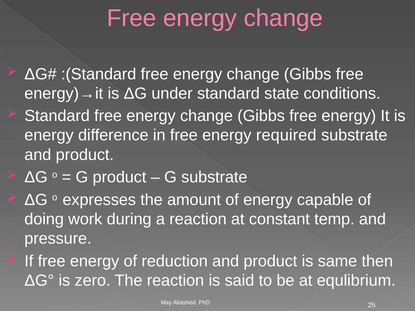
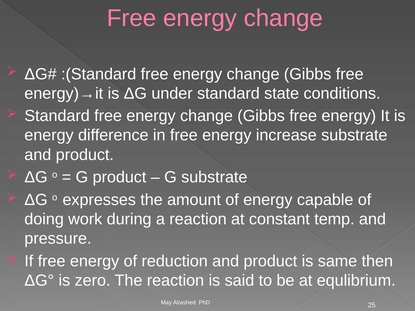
required: required -> increase (286, 135)
